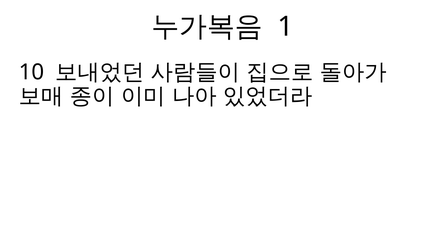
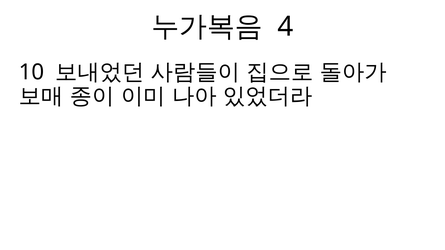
1: 1 -> 4 (286, 27)
